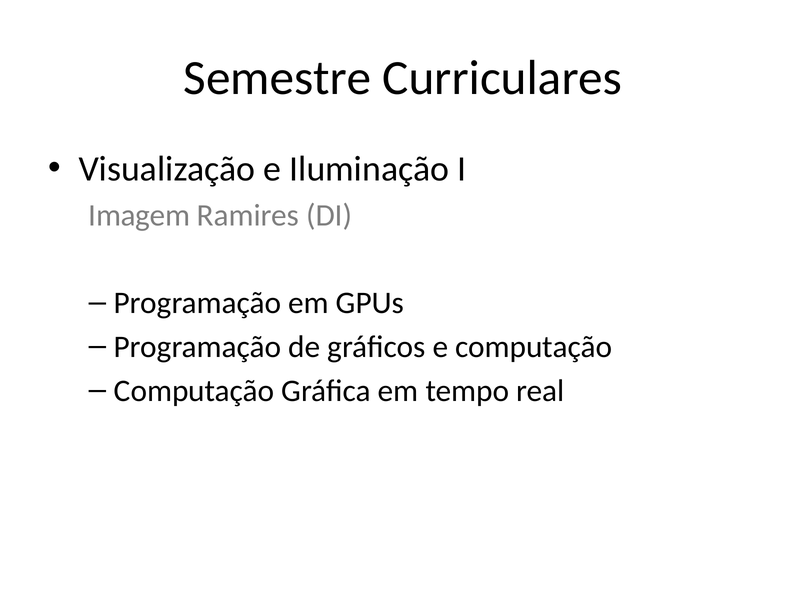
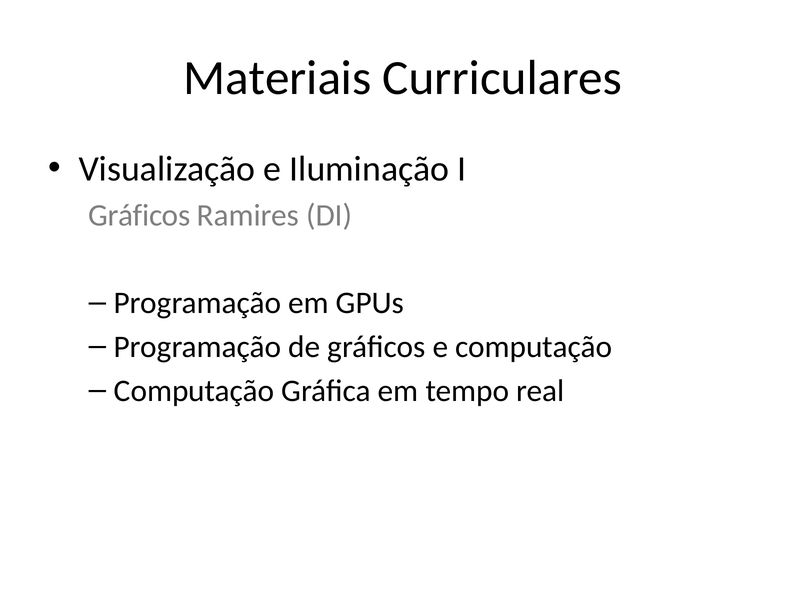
Semestre: Semestre -> Materiais (277, 78)
Imagem: Imagem -> Gráficos (139, 215)
